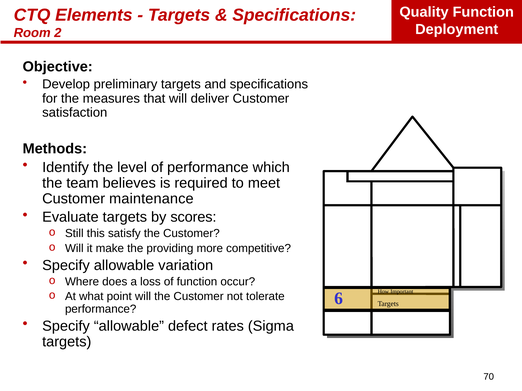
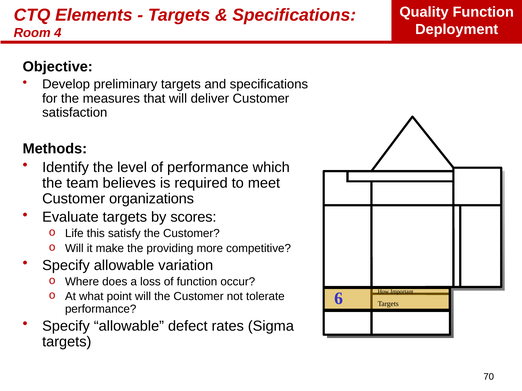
2: 2 -> 4 (58, 33)
maintenance: maintenance -> organizations (152, 199)
Still: Still -> Life (74, 234)
